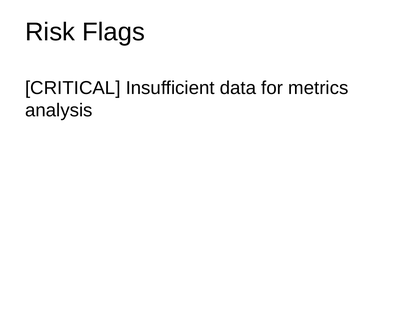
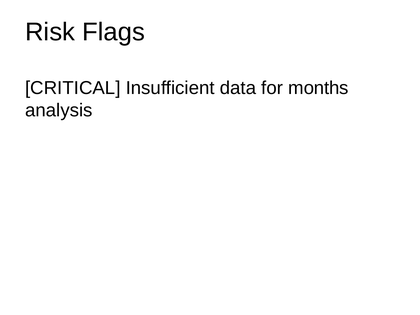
metrics: metrics -> months (318, 88)
